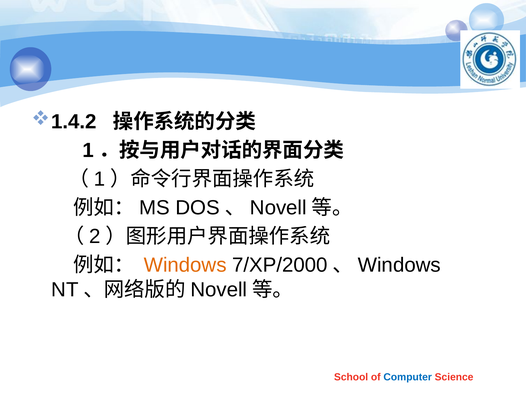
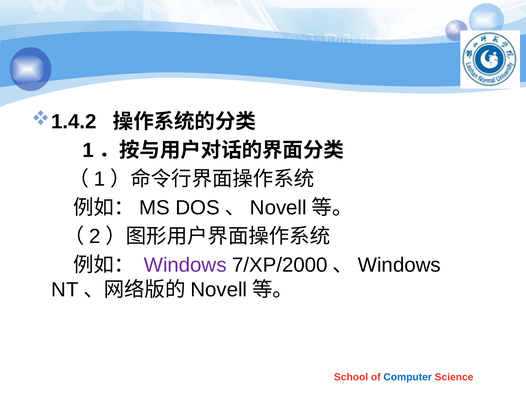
Windows colour: orange -> purple (185, 265)
